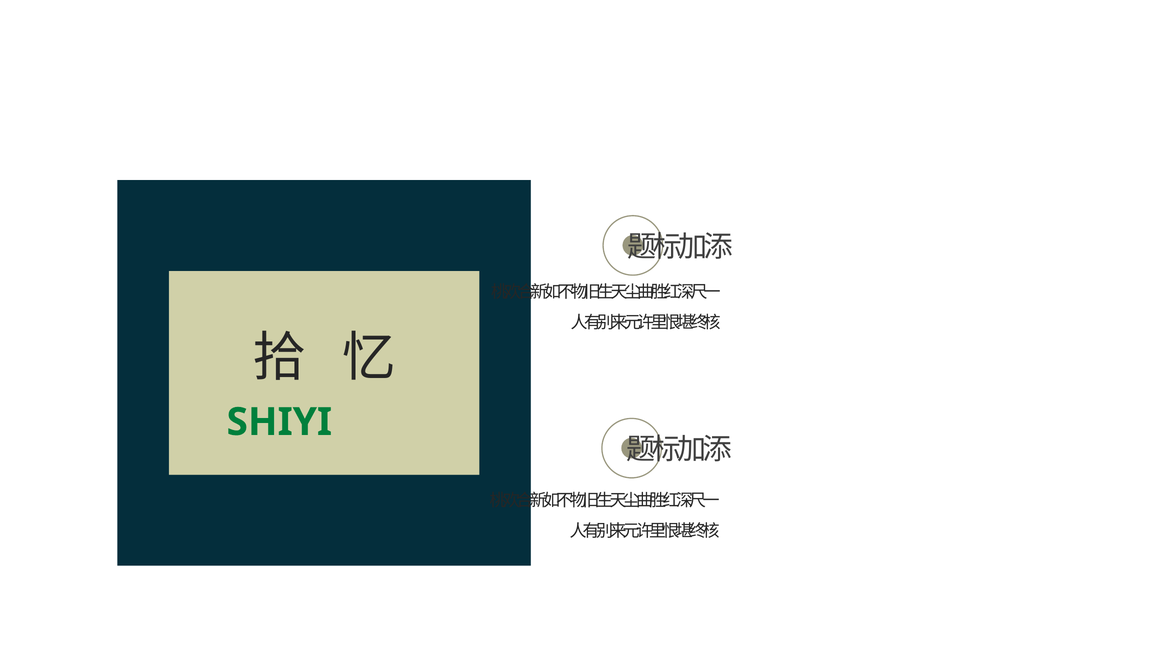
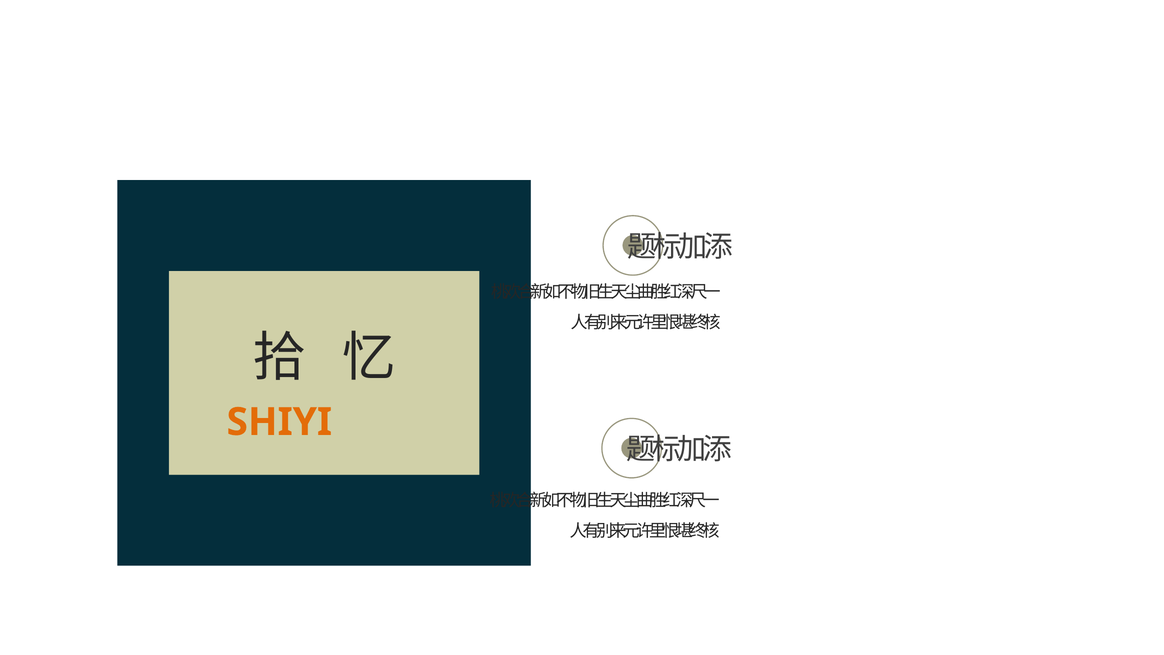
SHIYI colour: green -> orange (279, 422)
